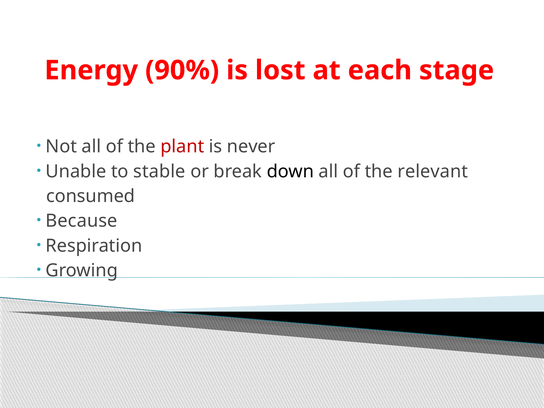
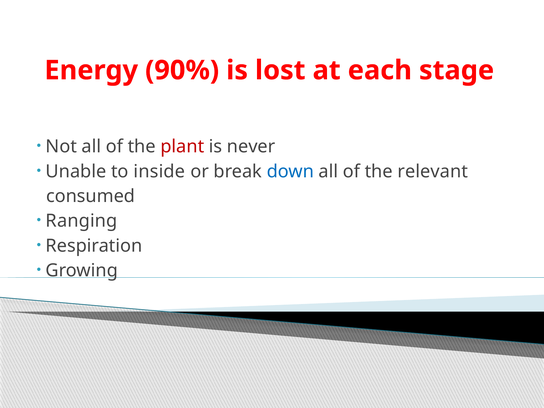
stable: stable -> inside (159, 171)
down colour: black -> blue (290, 171)
Because: Because -> Ranging (82, 221)
